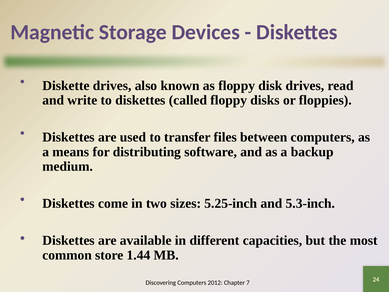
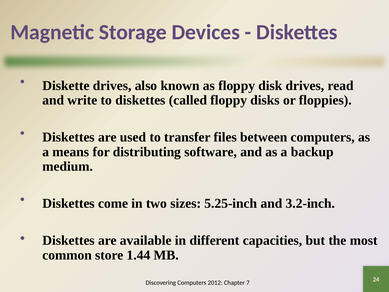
5.3-inch: 5.3-inch -> 3.2-inch (310, 203)
